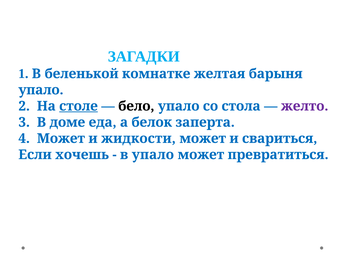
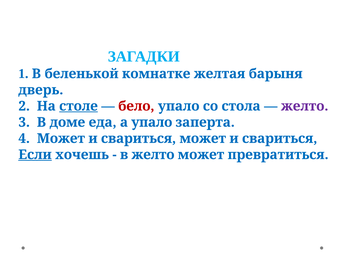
упало: упало -> дверь (41, 90)
бело colour: black -> red (136, 106)
а белок: белок -> упало (152, 122)
4 Может и жидкости: жидкости -> свариться (139, 138)
Если underline: none -> present (35, 154)
в упало: упало -> желто (153, 154)
